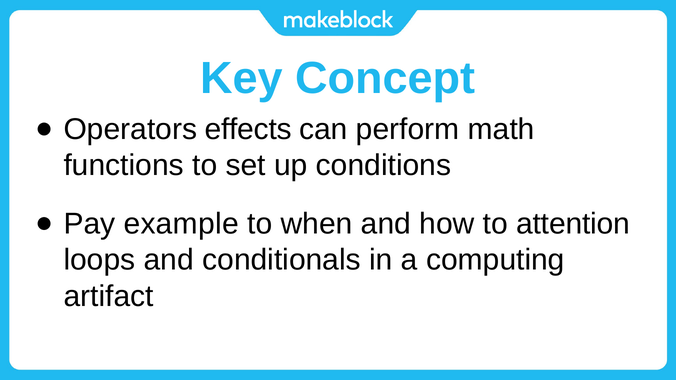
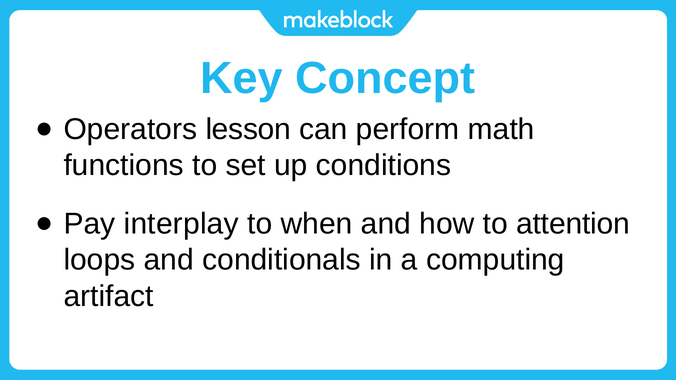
effects: effects -> lesson (248, 130)
example: example -> interplay (181, 224)
